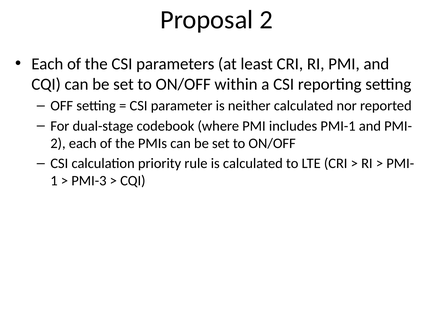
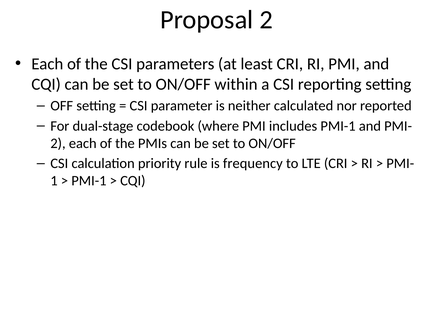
is calculated: calculated -> frequency (253, 163)
PMI-3: PMI-3 -> PMI-1 (89, 181)
